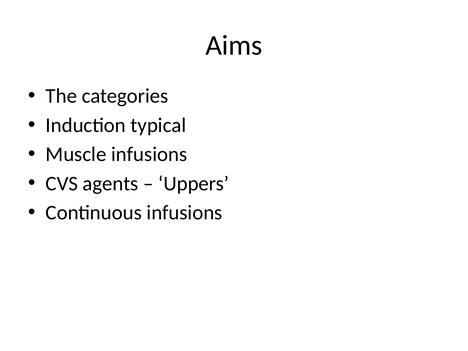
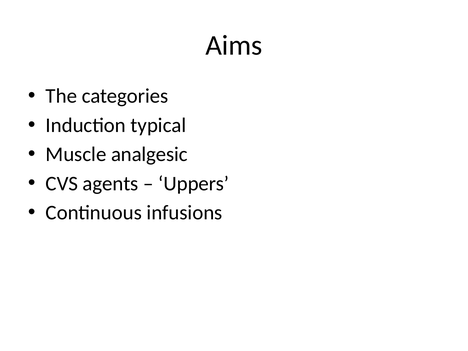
Muscle infusions: infusions -> analgesic (149, 154)
